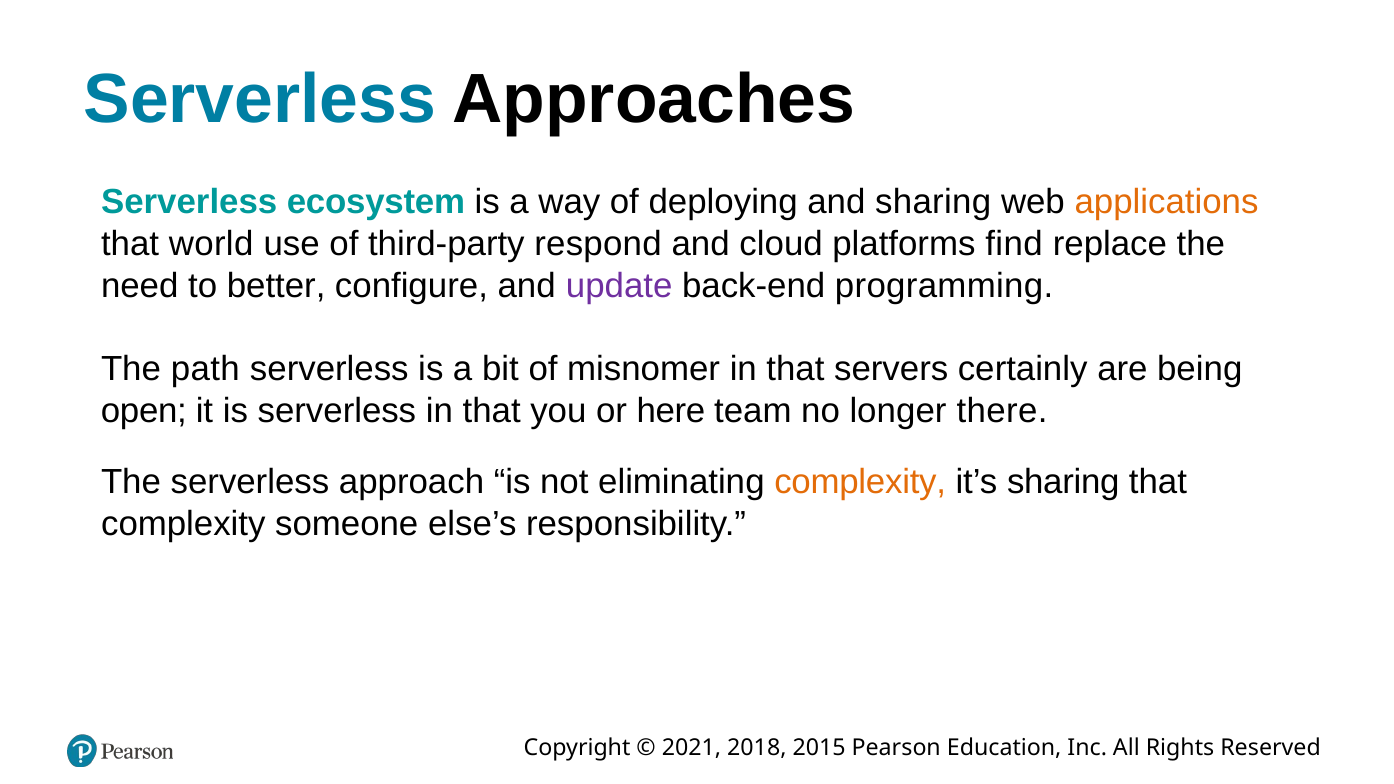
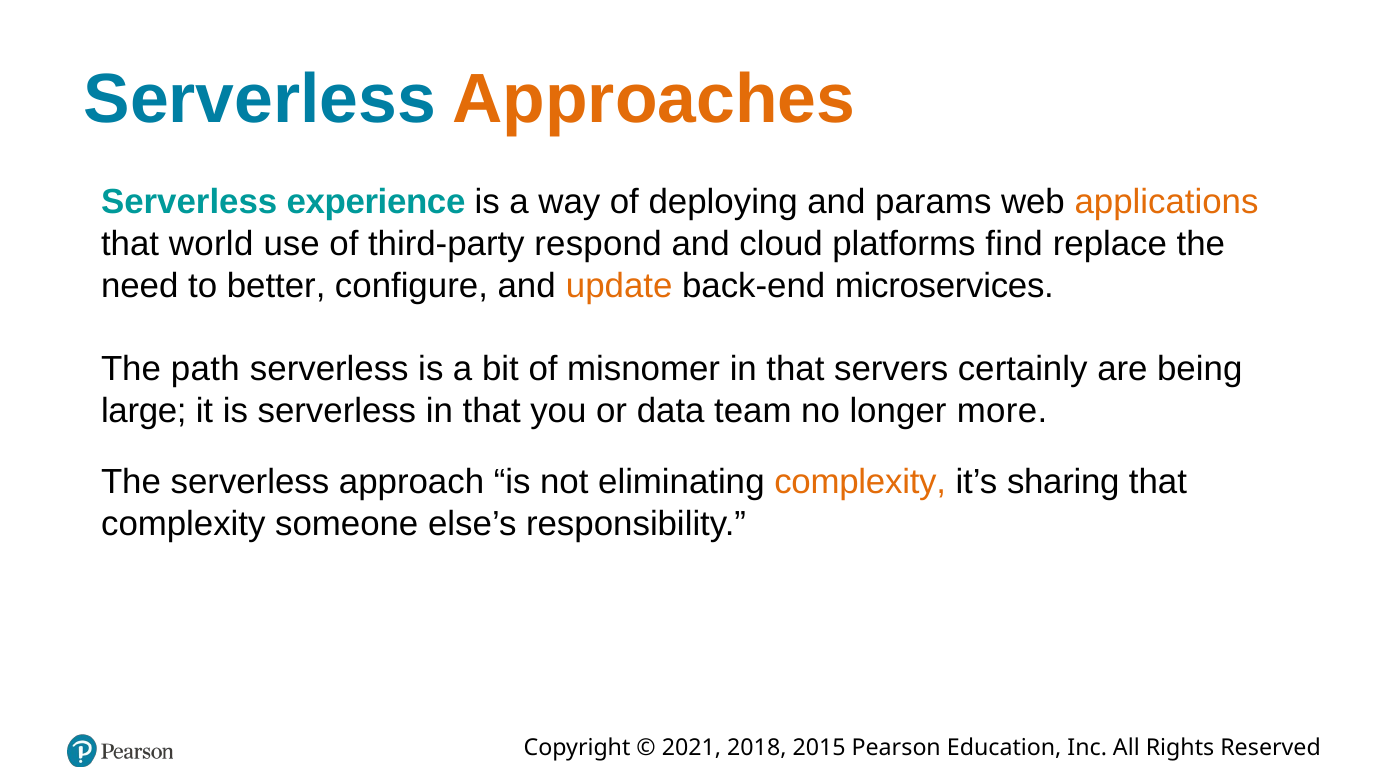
Approaches colour: black -> orange (654, 99)
ecosystem: ecosystem -> experience (376, 202)
and sharing: sharing -> params (933, 202)
update colour: purple -> orange (619, 286)
programming: programming -> microservices (944, 286)
open: open -> large (144, 411)
here: here -> data (671, 411)
there: there -> more (1002, 411)
